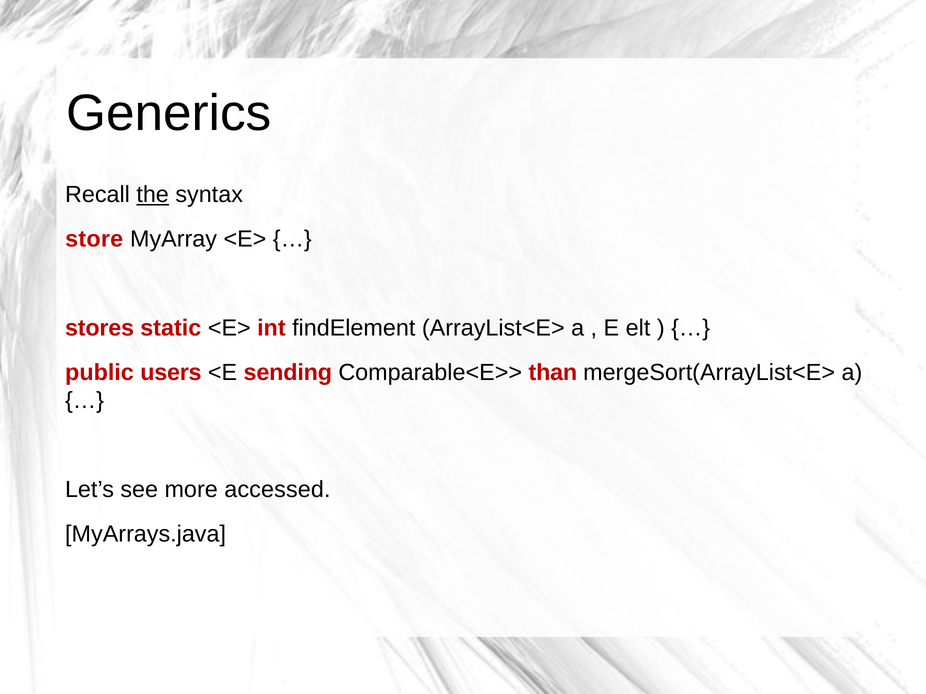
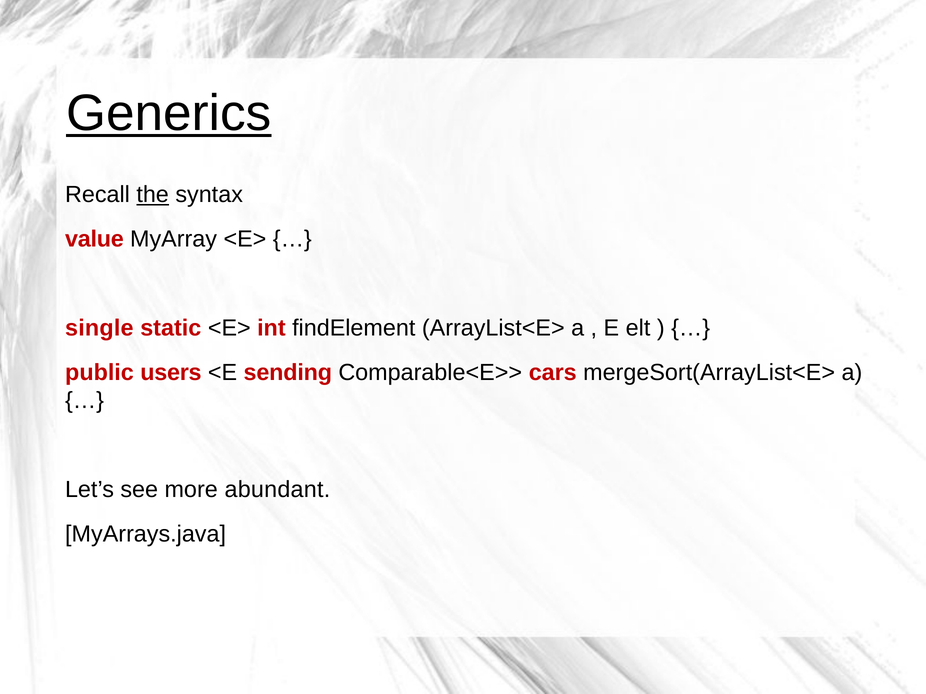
Generics underline: none -> present (169, 113)
store: store -> value (94, 239)
stores: stores -> single (99, 328)
than: than -> cars (553, 373)
accessed: accessed -> abundant (277, 490)
